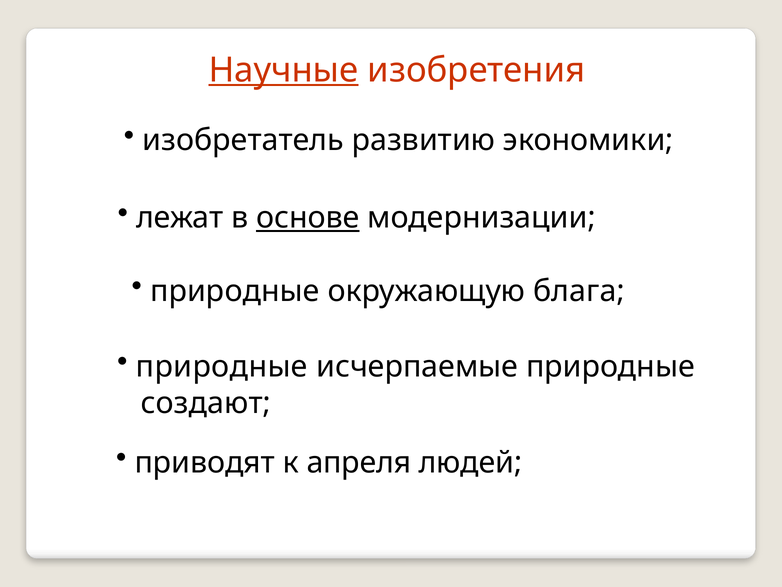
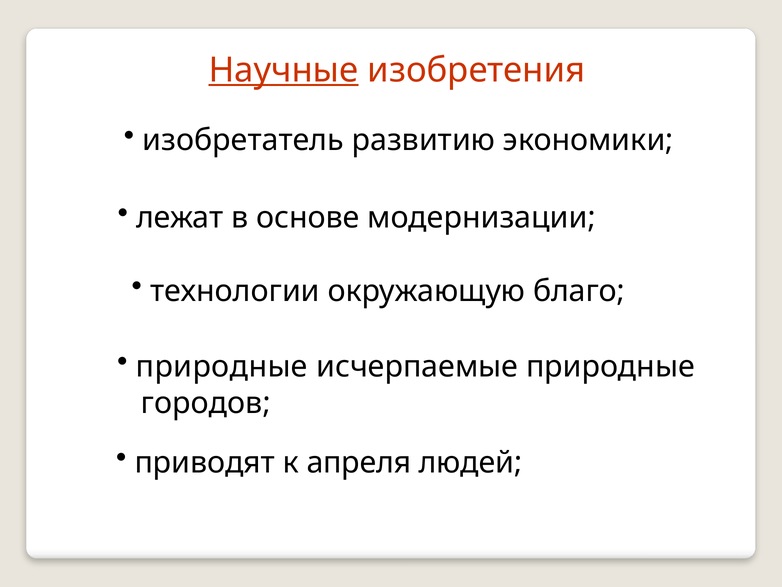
основе underline: present -> none (308, 218)
природные: природные -> технологии (235, 291)
блага: блага -> благо (579, 291)
создают: создают -> городов (206, 403)
